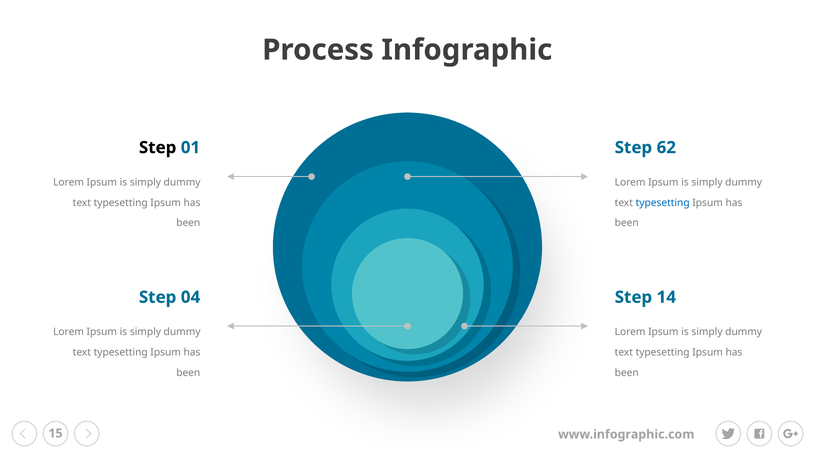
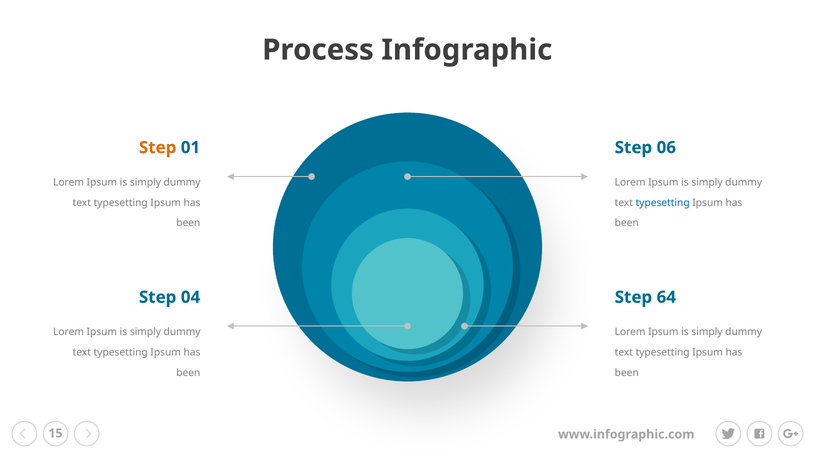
Step colour: black -> orange (158, 148)
62: 62 -> 06 (666, 148)
14: 14 -> 64 (666, 298)
